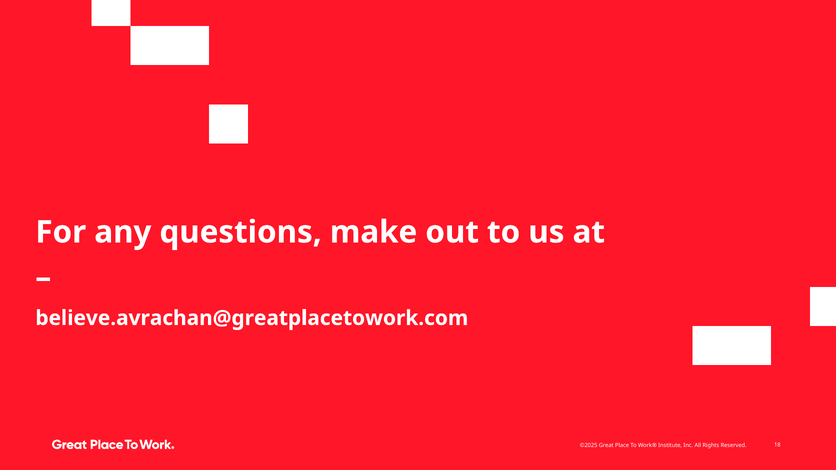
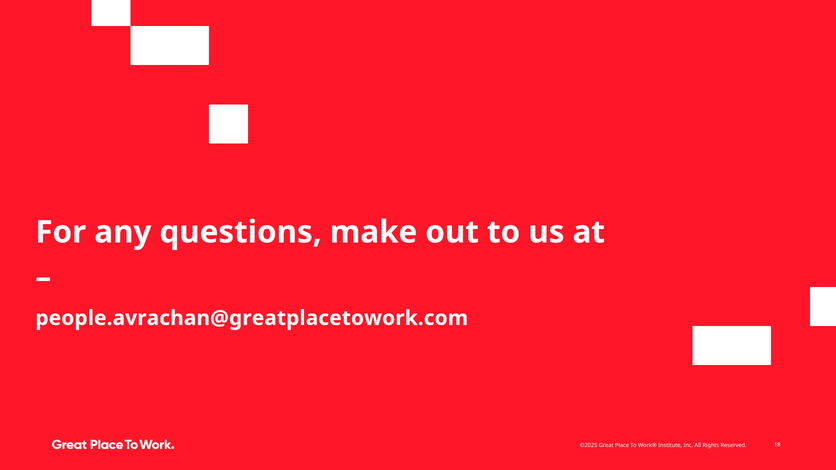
believe.avrachan@greatplacetowork.com: believe.avrachan@greatplacetowork.com -> people.avrachan@greatplacetowork.com (252, 318)
